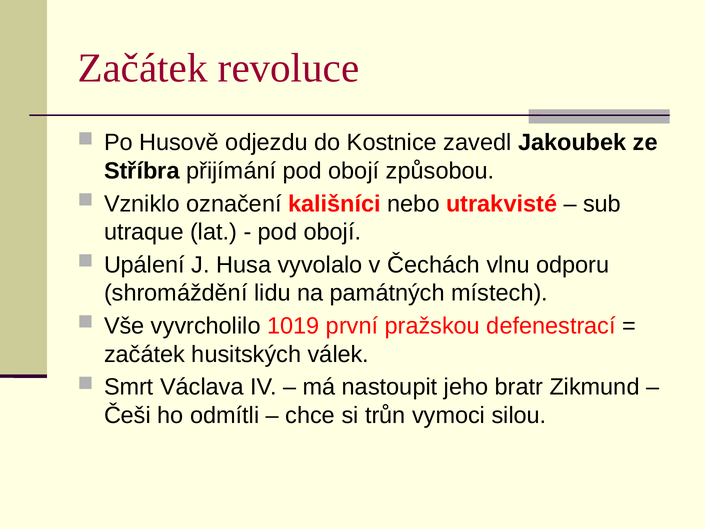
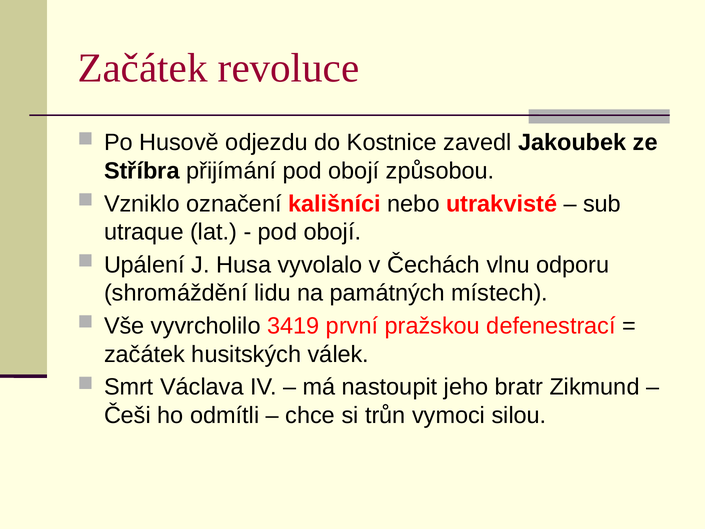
1019: 1019 -> 3419 (293, 326)
